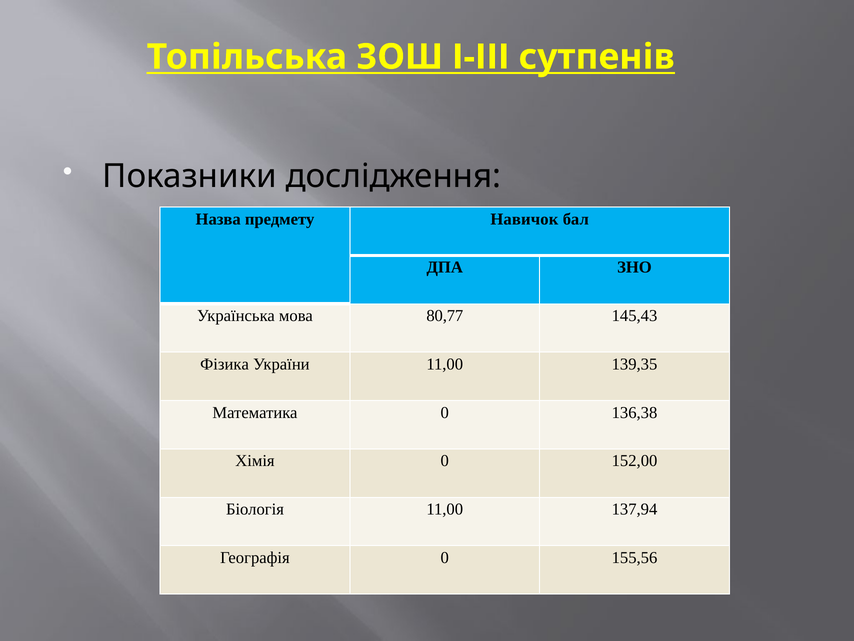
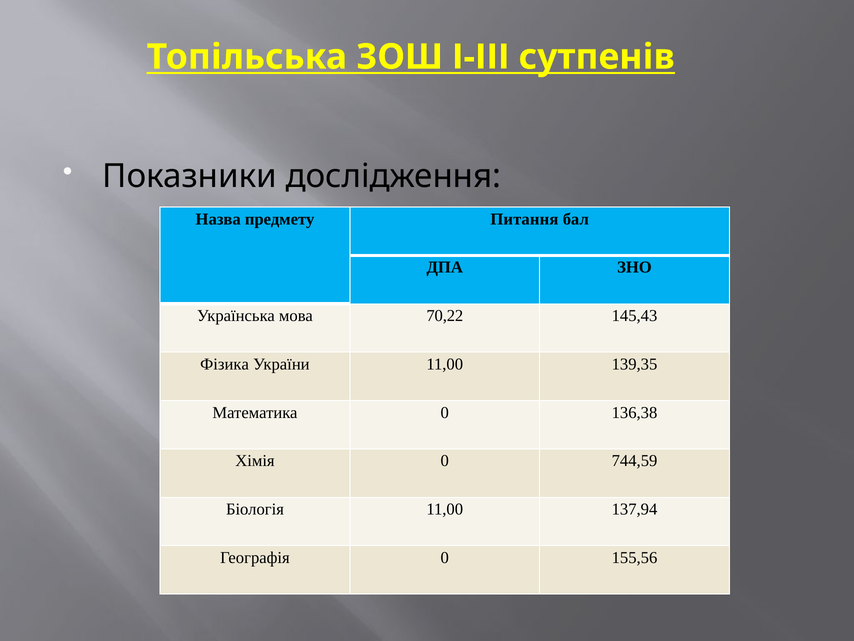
Навичок: Навичок -> Питання (524, 219)
80,77: 80,77 -> 70,22 (445, 316)
152,00: 152,00 -> 744,59 (635, 461)
